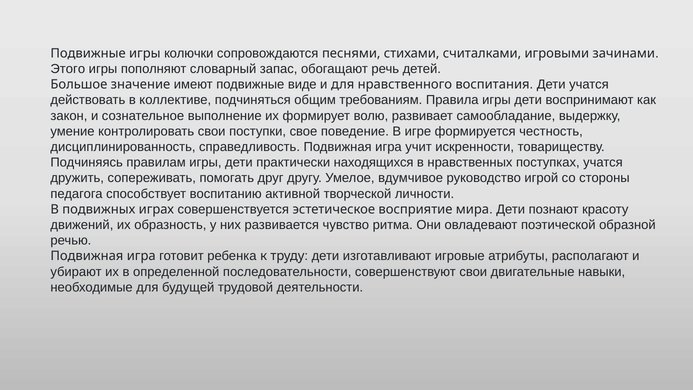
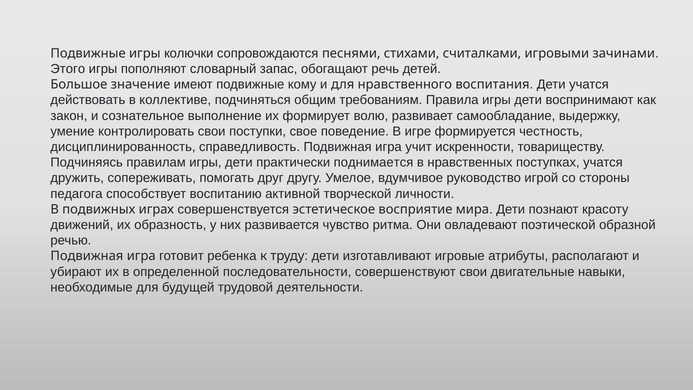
виде: виде -> кому (302, 85)
находящихся: находящихся -> поднимается (374, 162)
